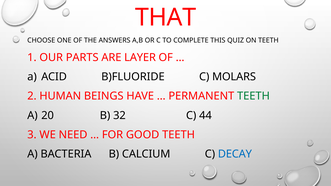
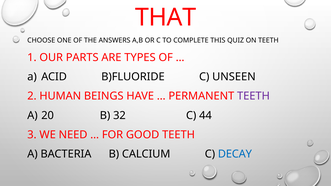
LAYER: LAYER -> TYPES (140, 58)
MOLARS: MOLARS -> UNSEEN (234, 77)
TEETH colour: green -> purple (253, 96)
